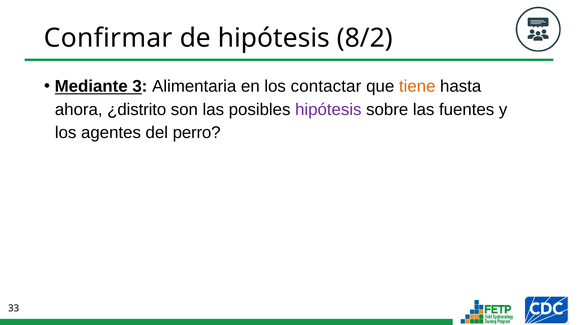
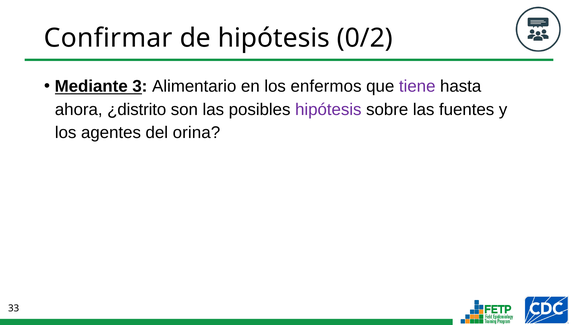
8/2: 8/2 -> 0/2 (365, 38)
Alimentaria: Alimentaria -> Alimentario (194, 86)
contactar: contactar -> enfermos (326, 86)
tiene colour: orange -> purple (417, 86)
perro: perro -> orina (196, 133)
